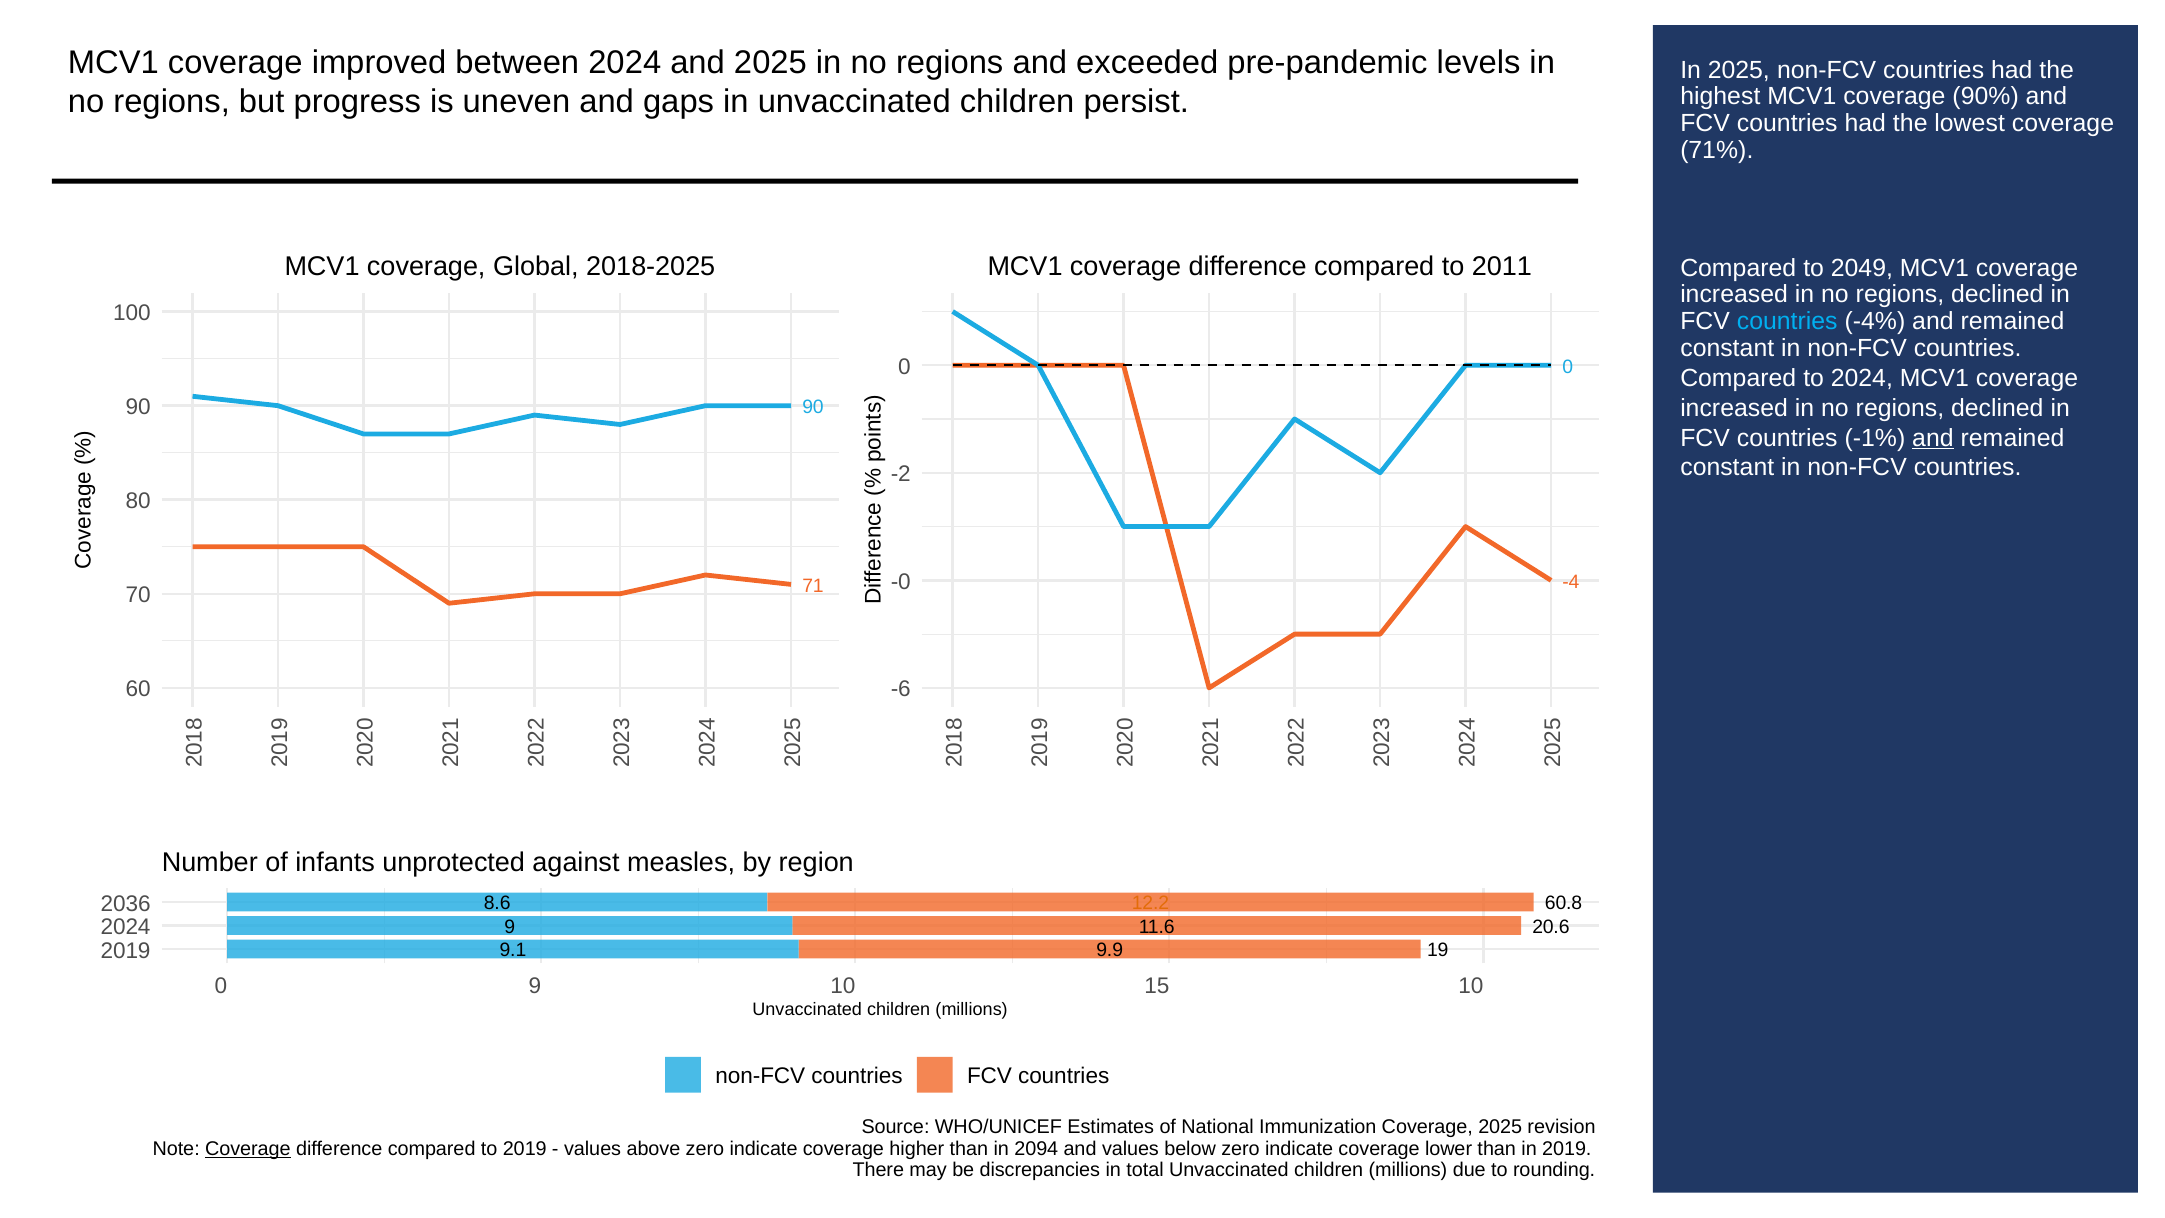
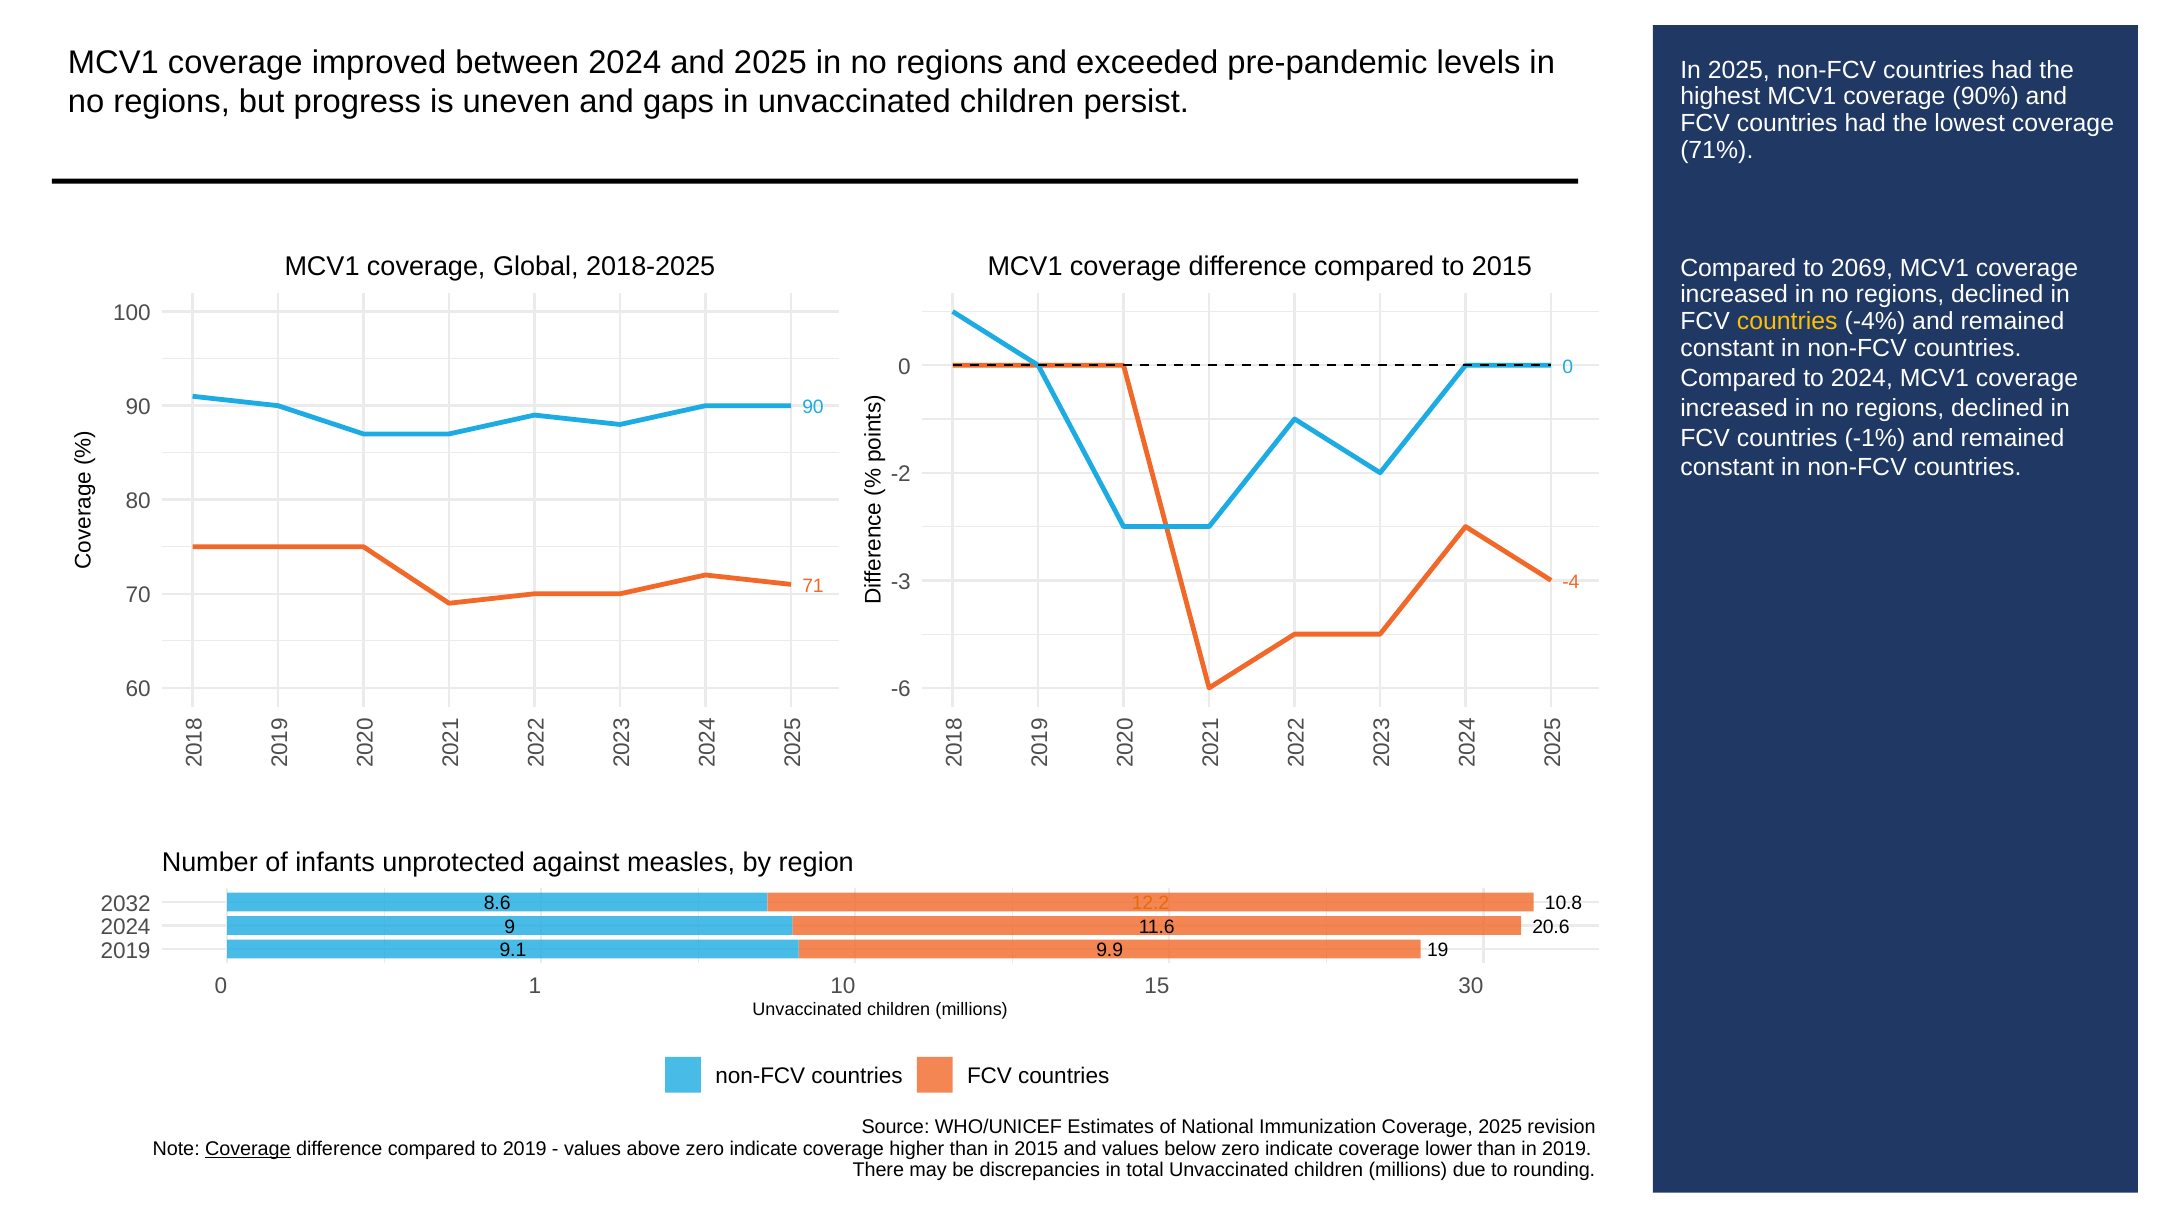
to 2011: 2011 -> 2015 (1502, 267)
2049: 2049 -> 2069 (1862, 268)
countries colour: light blue -> yellow (1787, 321)
and underline: present -> none (1933, 438)
-0: -0 -> -3 (901, 582)
2036: 2036 -> 2032 (126, 904)
60.8: 60.8 -> 10.8 (1564, 903)
9: 9 -> 1 (535, 986)
15 10: 10 -> 30 (1471, 986)
in 2094: 2094 -> 2015 (1036, 1149)
